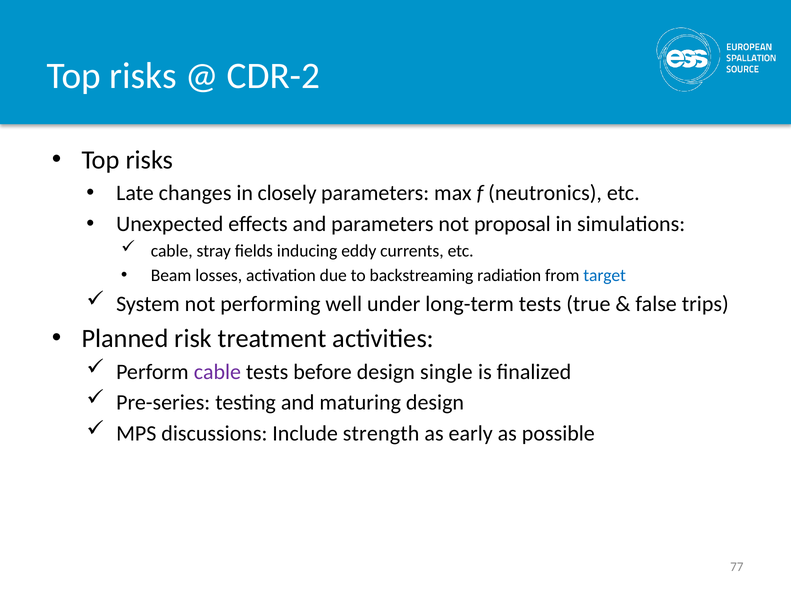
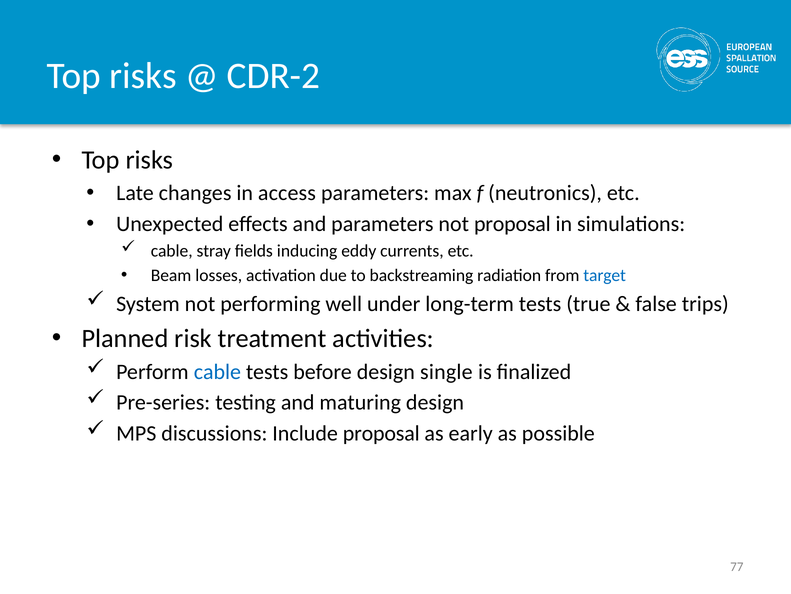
closely: closely -> access (287, 193)
cable colour: purple -> blue (217, 371)
Include strength: strength -> proposal (381, 433)
